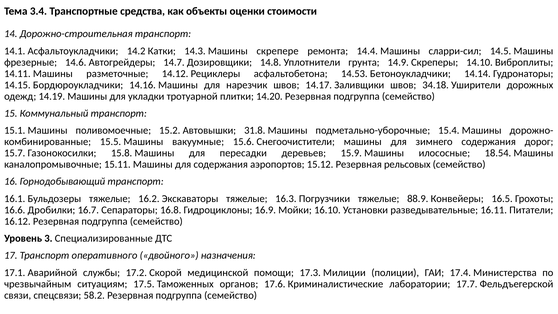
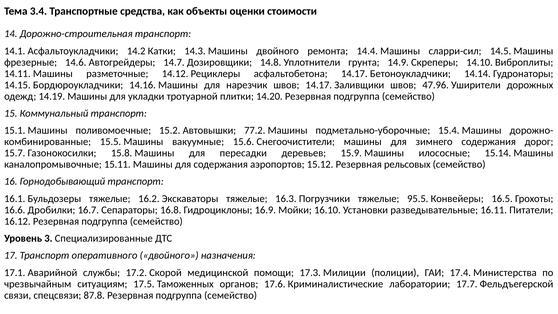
Машины скрепере: скрепере -> двойного (278, 51)
асфальтобетона 14.53: 14.53 -> 14.17 (354, 74)
34.18: 34.18 -> 47.96 (436, 85)
31.8: 31.8 -> 77.2 (255, 130)
18.54: 18.54 -> 15.14 (498, 153)
88.9: 88.9 -> 95.5 (418, 199)
58.2: 58.2 -> 87.8 (94, 295)
